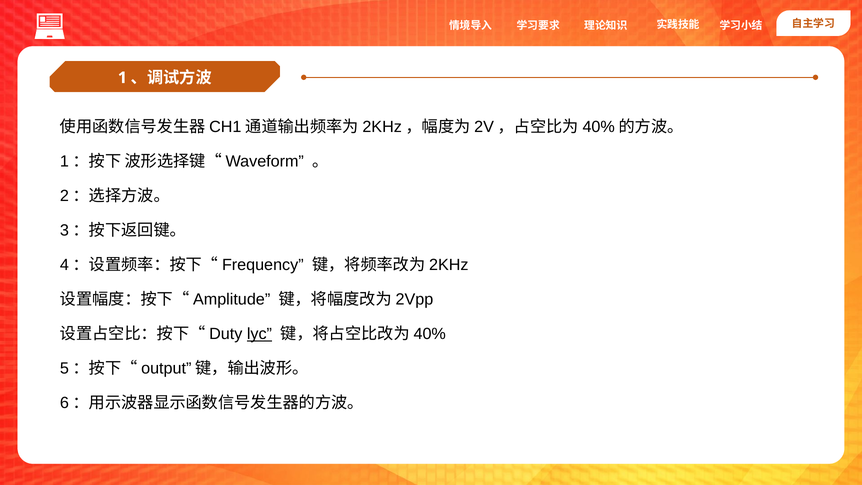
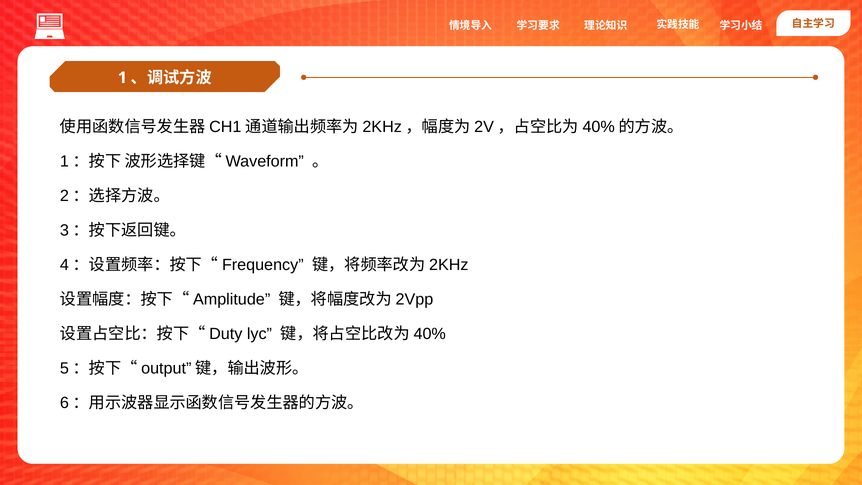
lyc underline: present -> none (259, 334)
